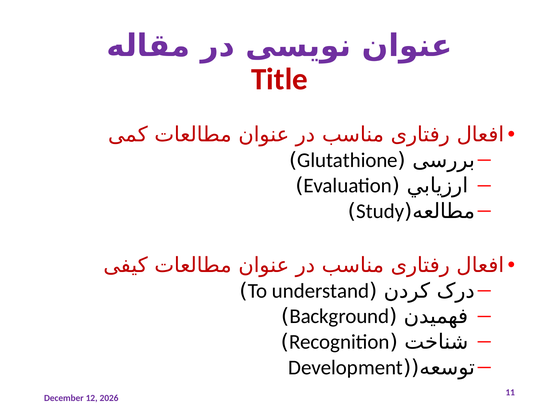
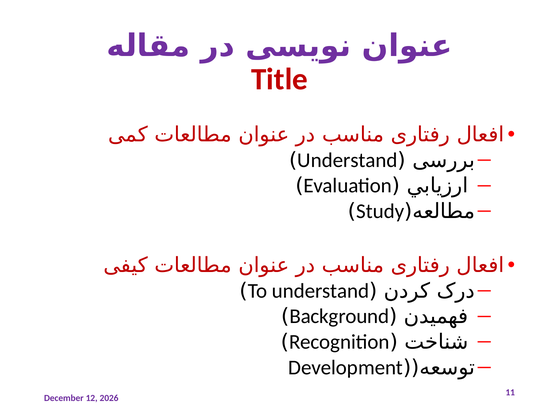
Glutathione: Glutathione -> Understand (347, 160)
